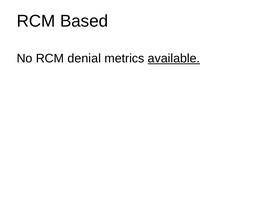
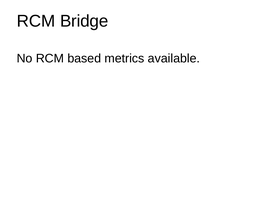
Based: Based -> Bridge (84, 21)
denial: denial -> based (84, 58)
available underline: present -> none (174, 58)
